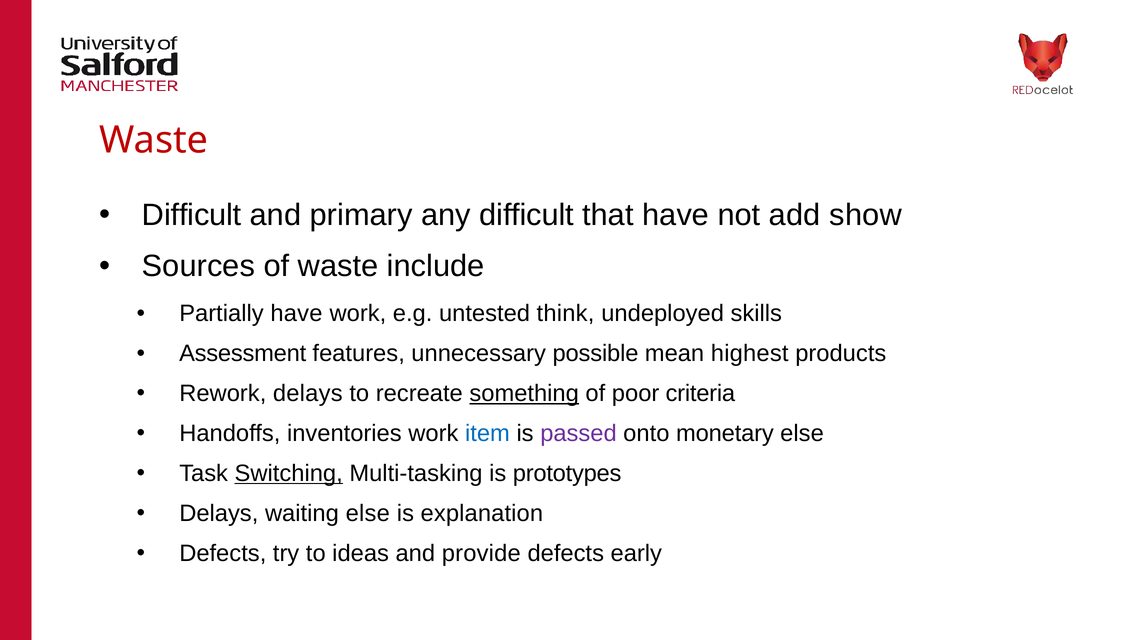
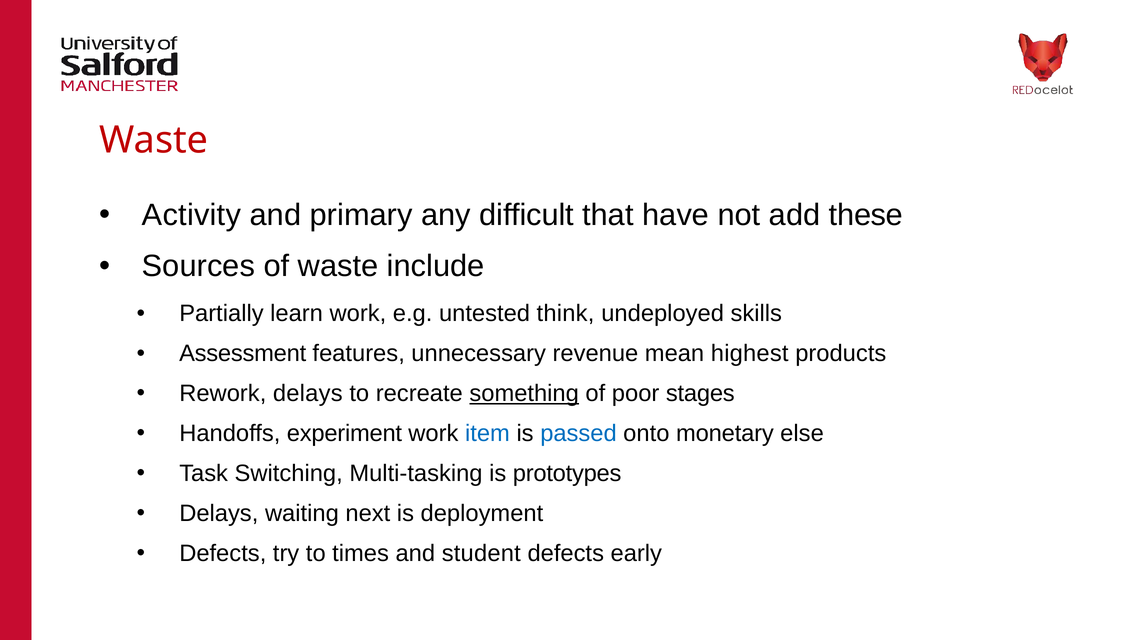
Difficult: Difficult -> Activity (192, 215)
show: show -> these (866, 215)
Partially have: have -> learn (297, 314)
possible: possible -> revenue (595, 354)
criteria: criteria -> stages (700, 394)
inventories: inventories -> experiment (344, 433)
passed colour: purple -> blue (578, 433)
Switching underline: present -> none (289, 473)
waiting else: else -> next (368, 513)
explanation: explanation -> deployment (482, 513)
ideas: ideas -> times (361, 553)
provide: provide -> student (481, 553)
